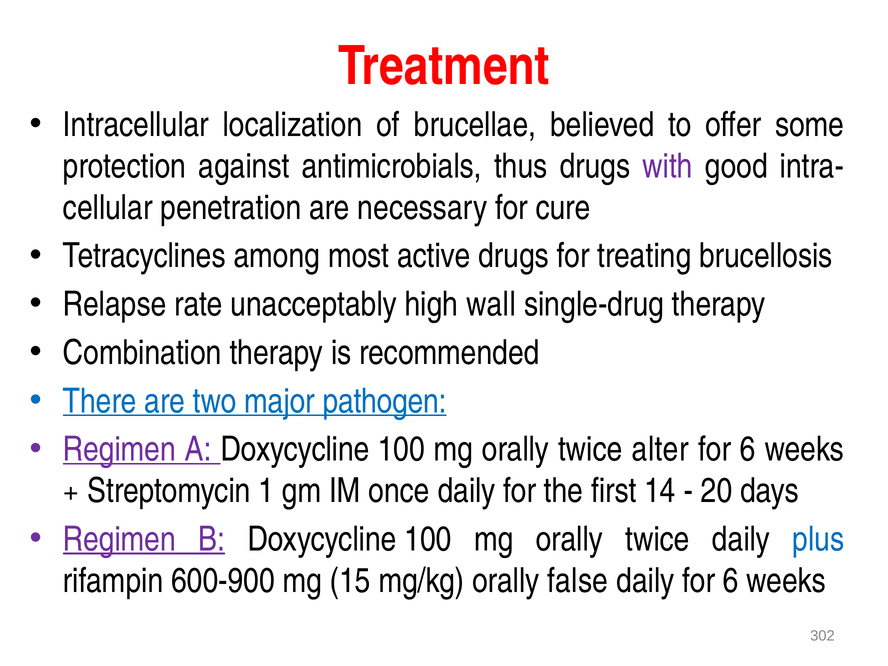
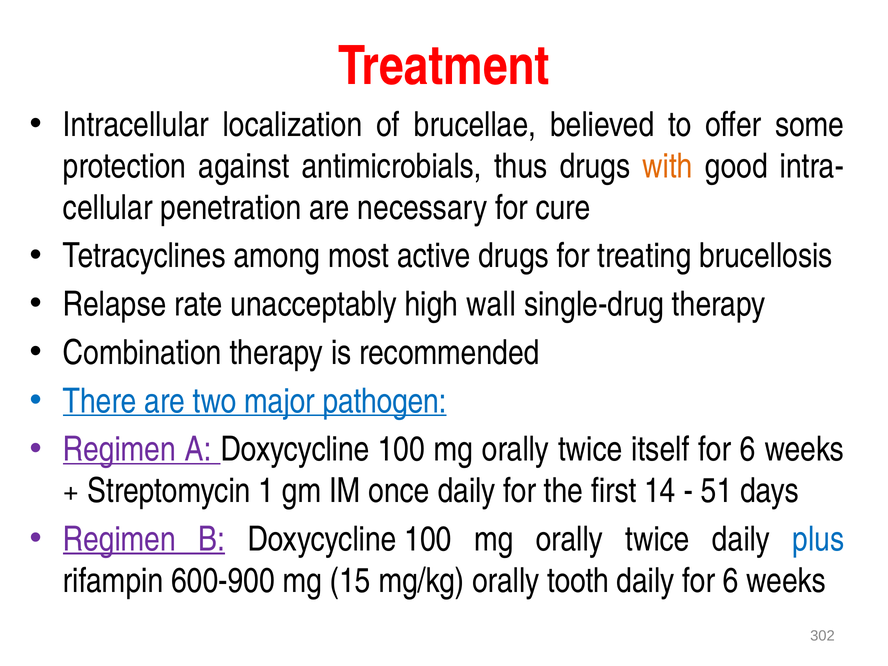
with colour: purple -> orange (668, 166)
alter: alter -> itself (660, 450)
20: 20 -> 51 (717, 491)
false: false -> tooth (578, 581)
